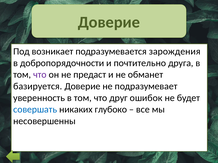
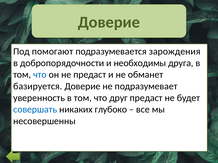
возникает: возникает -> помогают (53, 52)
почтительно: почтительно -> необходимы (140, 63)
что colour: purple -> blue (40, 75)
друг ошибок: ошибок -> предаст (146, 98)
